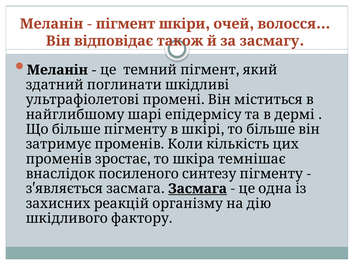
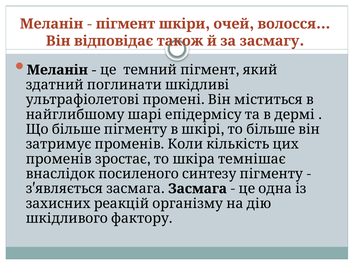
Засмага underline: present -> none (198, 189)
